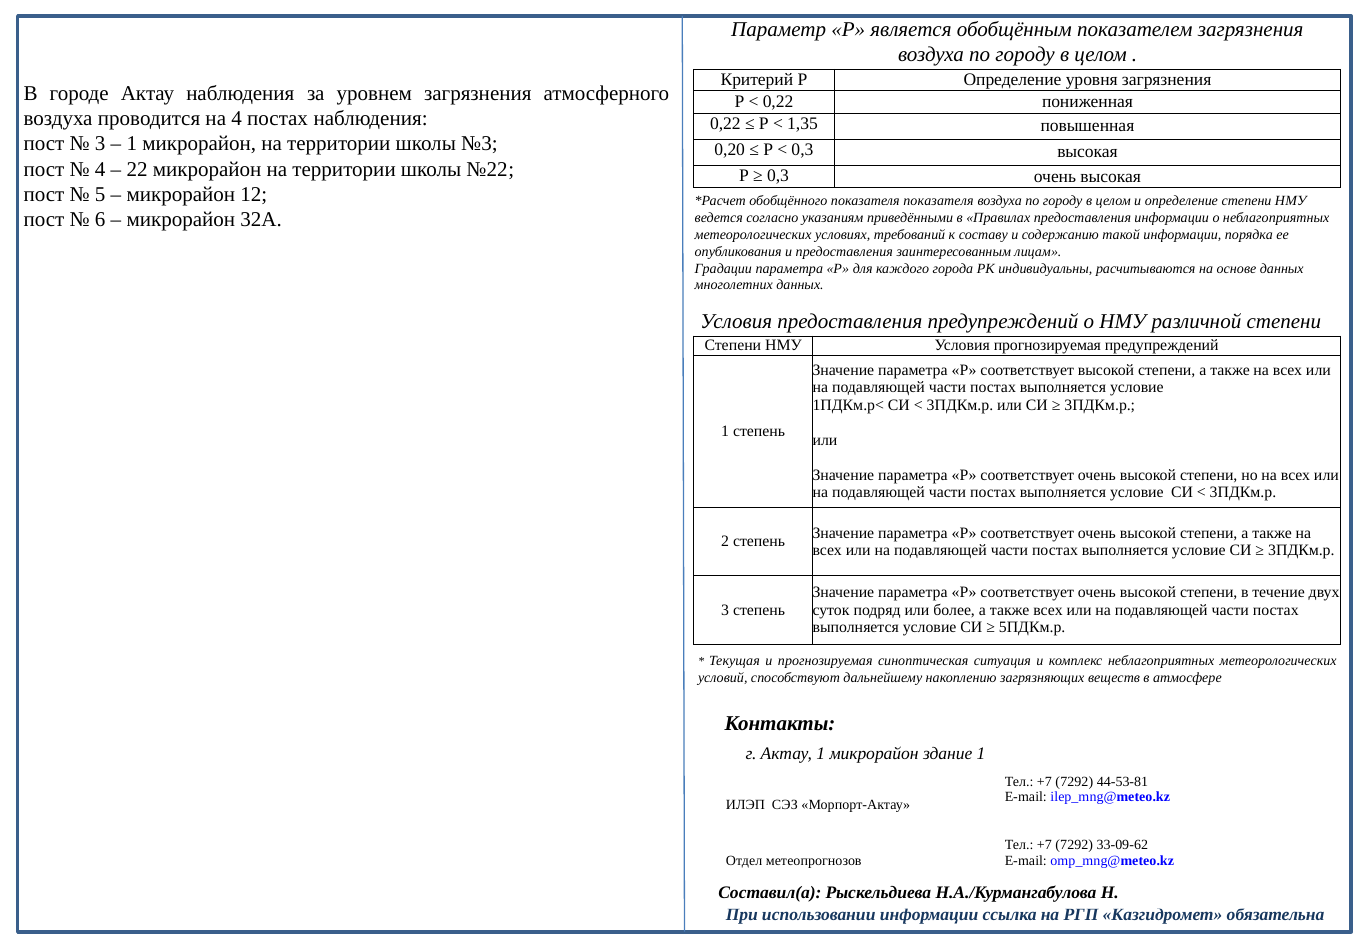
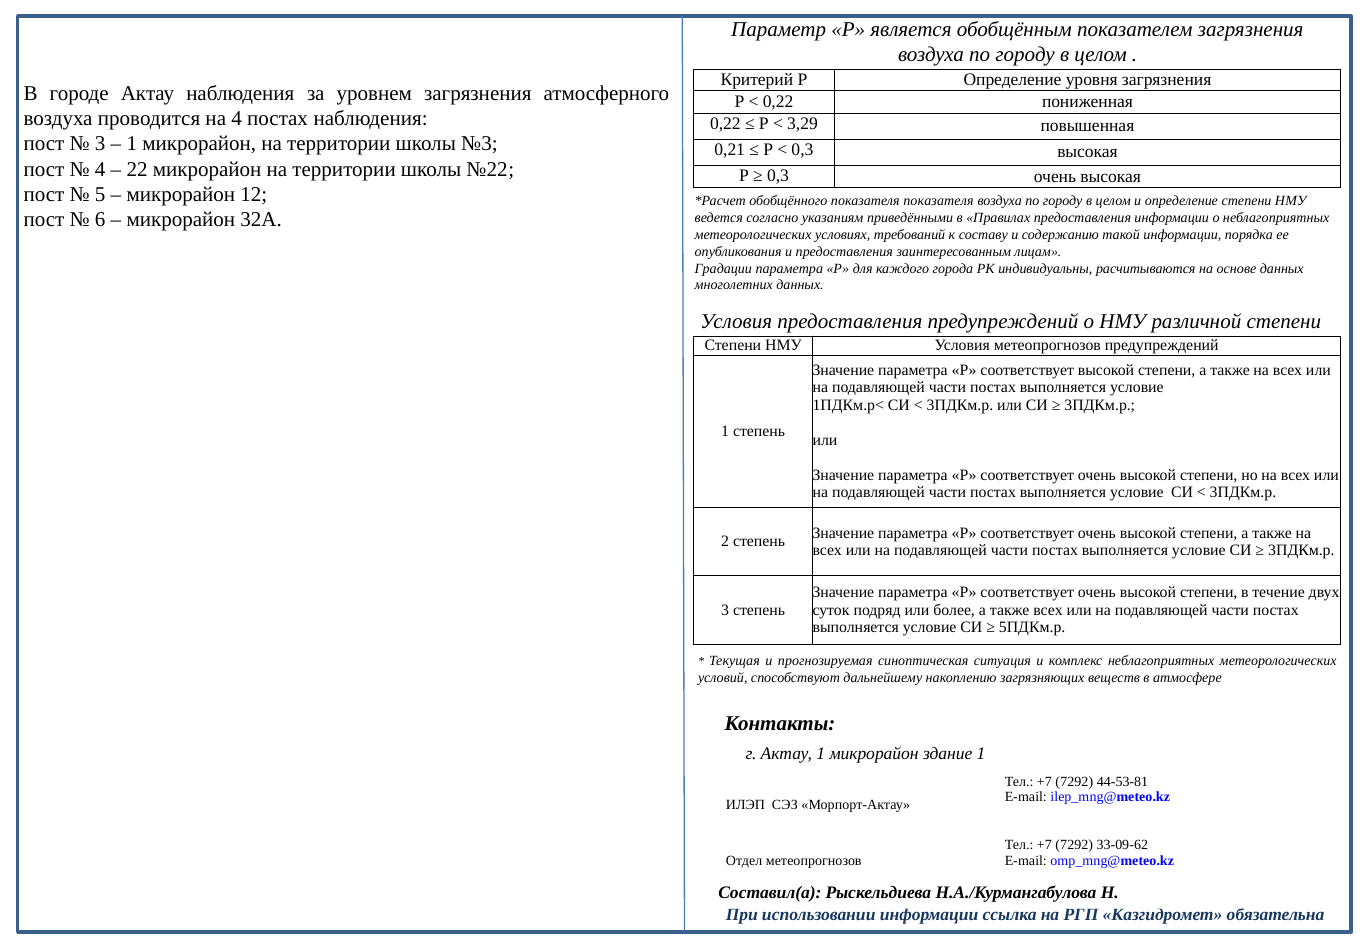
1,35: 1,35 -> 3,29 (802, 124)
0,20: 0,20 -> 0,21 (730, 150)
Условия прогнозируемая: прогнозируемая -> метеопрогнозов (1047, 346)
